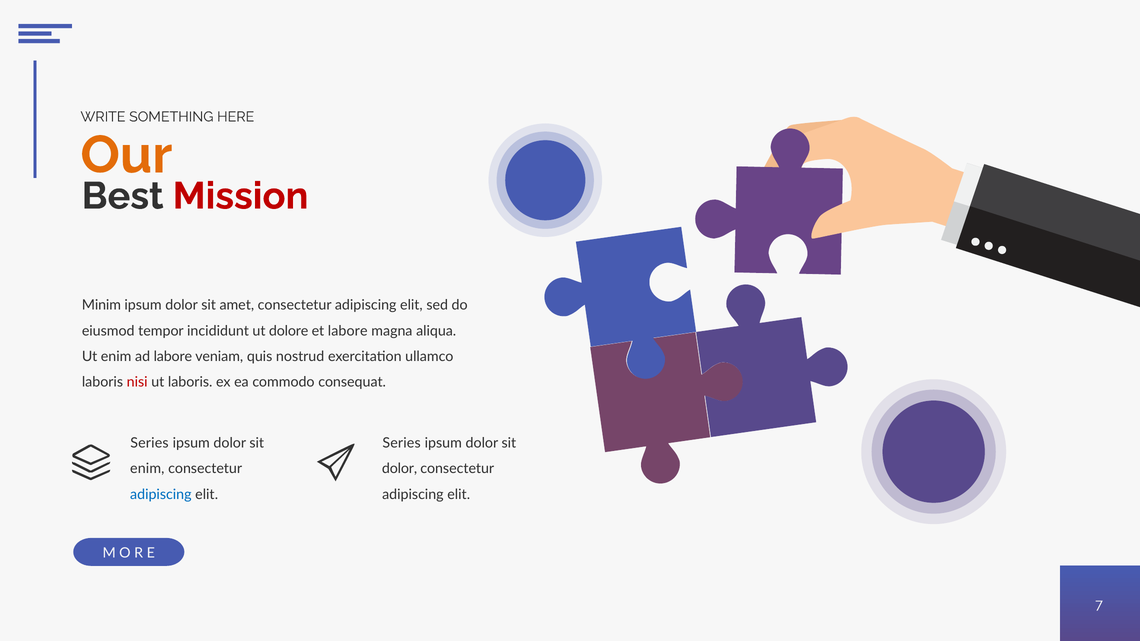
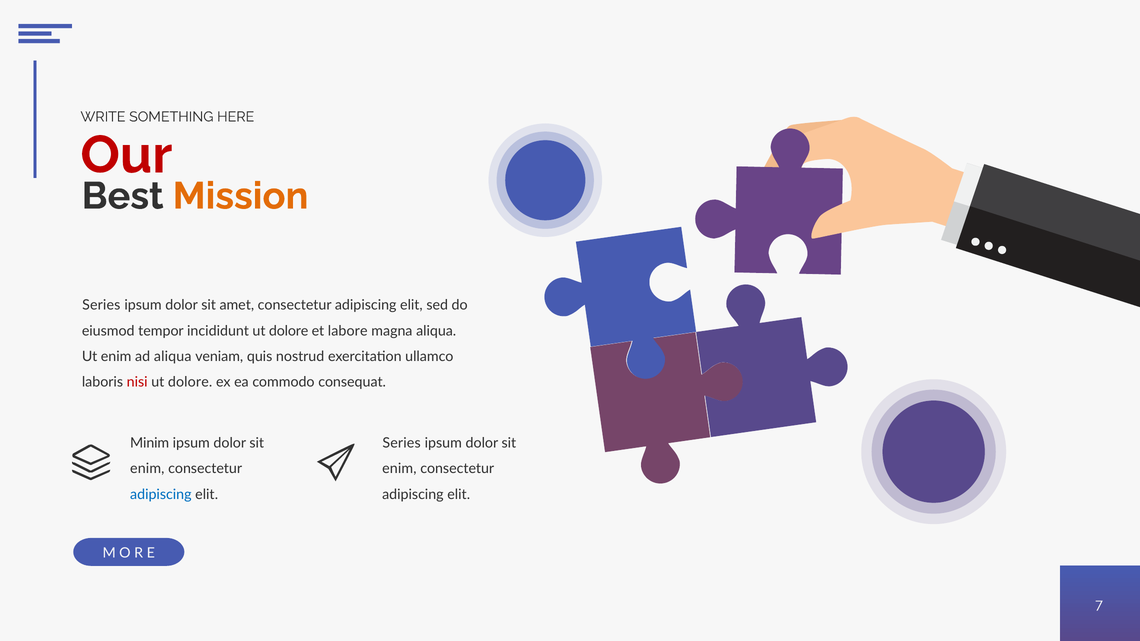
Our colour: orange -> red (126, 155)
Mission colour: red -> orange (241, 196)
Minim: Minim -> Series (101, 305)
ad labore: labore -> aliqua (173, 357)
laboris: laboris -> dolore (190, 382)
Series: Series -> Minim (150, 443)
dolor: dolor -> enim (399, 469)
